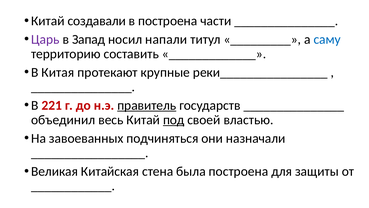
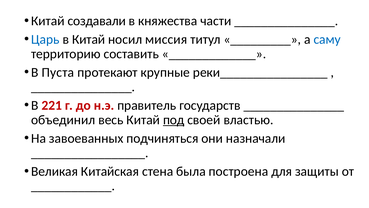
в построена: построена -> княжества (168, 21)
Царь colour: purple -> blue (45, 39)
в Запад: Запад -> Китай (89, 39)
напали: напали -> миссия (166, 39)
Китая: Китая -> Пуста (58, 72)
правитель underline: present -> none (147, 105)
